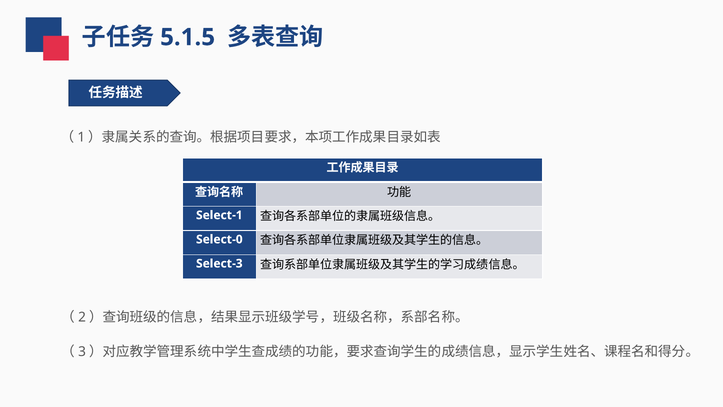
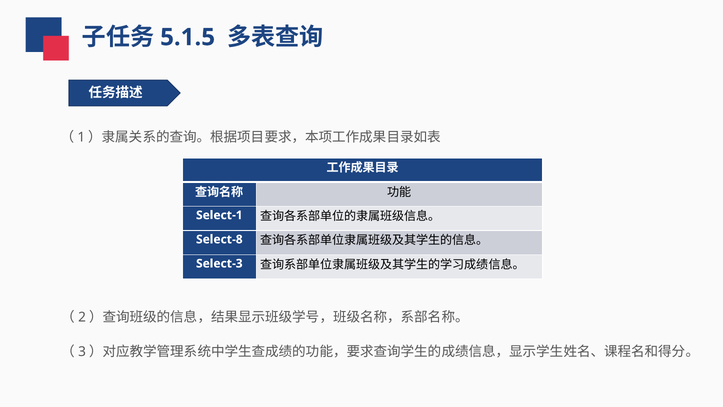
Select-0: Select-0 -> Select-8 (219, 239)
